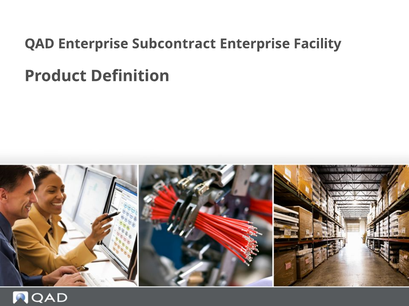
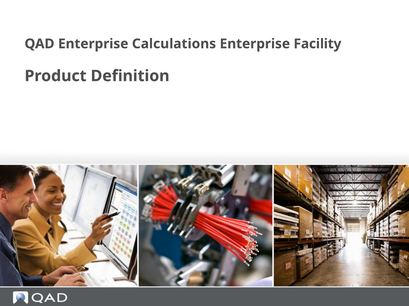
Subcontract: Subcontract -> Calculations (174, 44)
